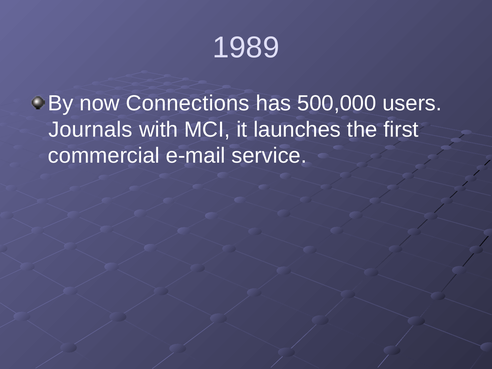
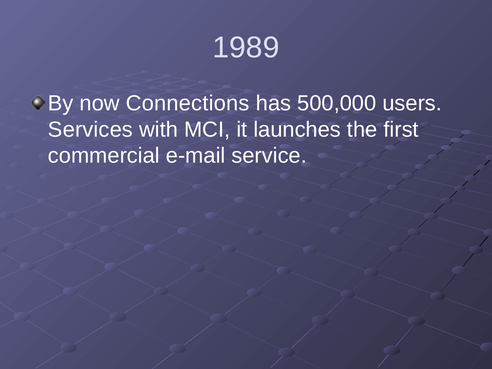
Journals: Journals -> Services (90, 129)
